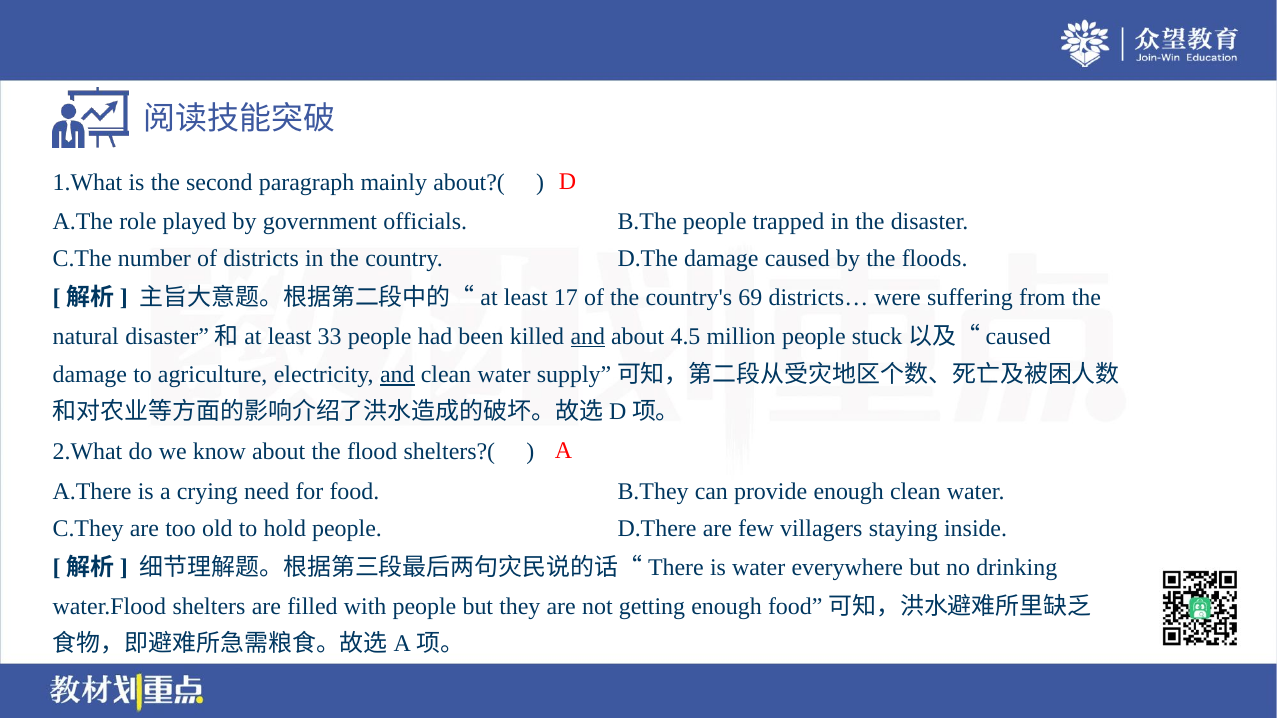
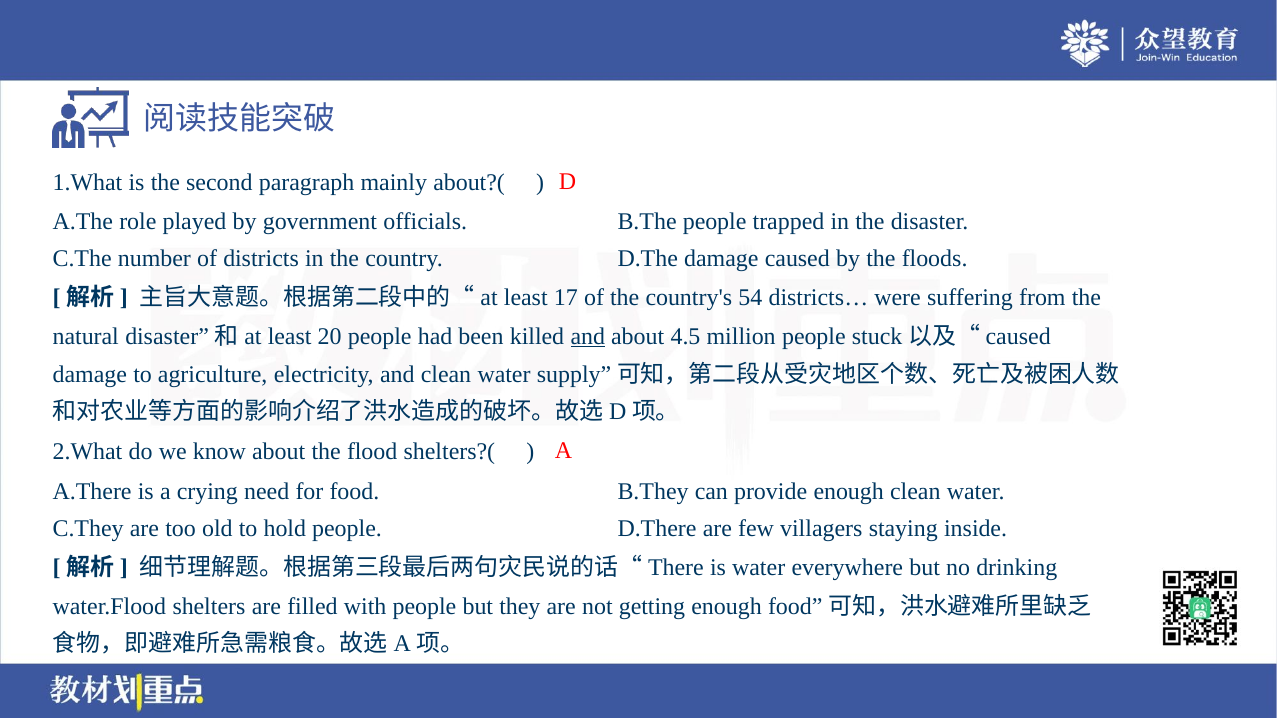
69: 69 -> 54 (750, 298)
33: 33 -> 20 (330, 336)
and underline: present -> none (397, 375)
